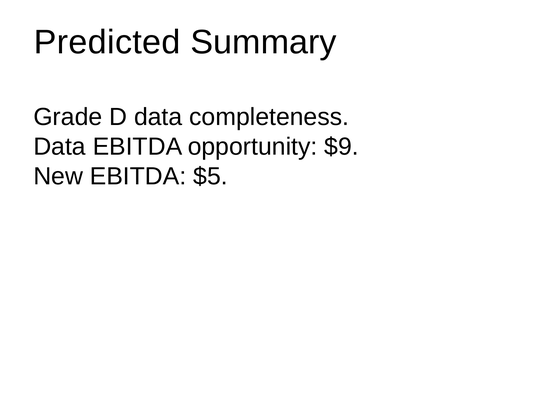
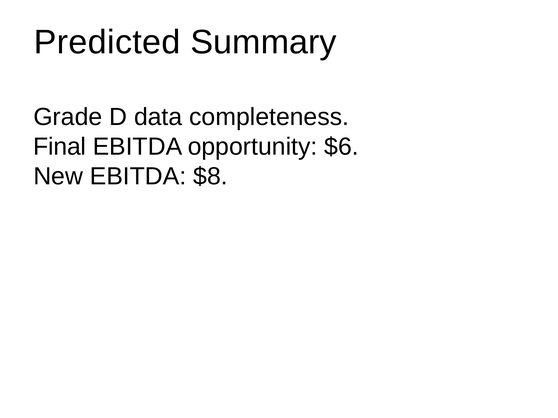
Data: Data -> Final (60, 147)
$9: $9 -> $6 (341, 147)
$5: $5 -> $8 (211, 177)
